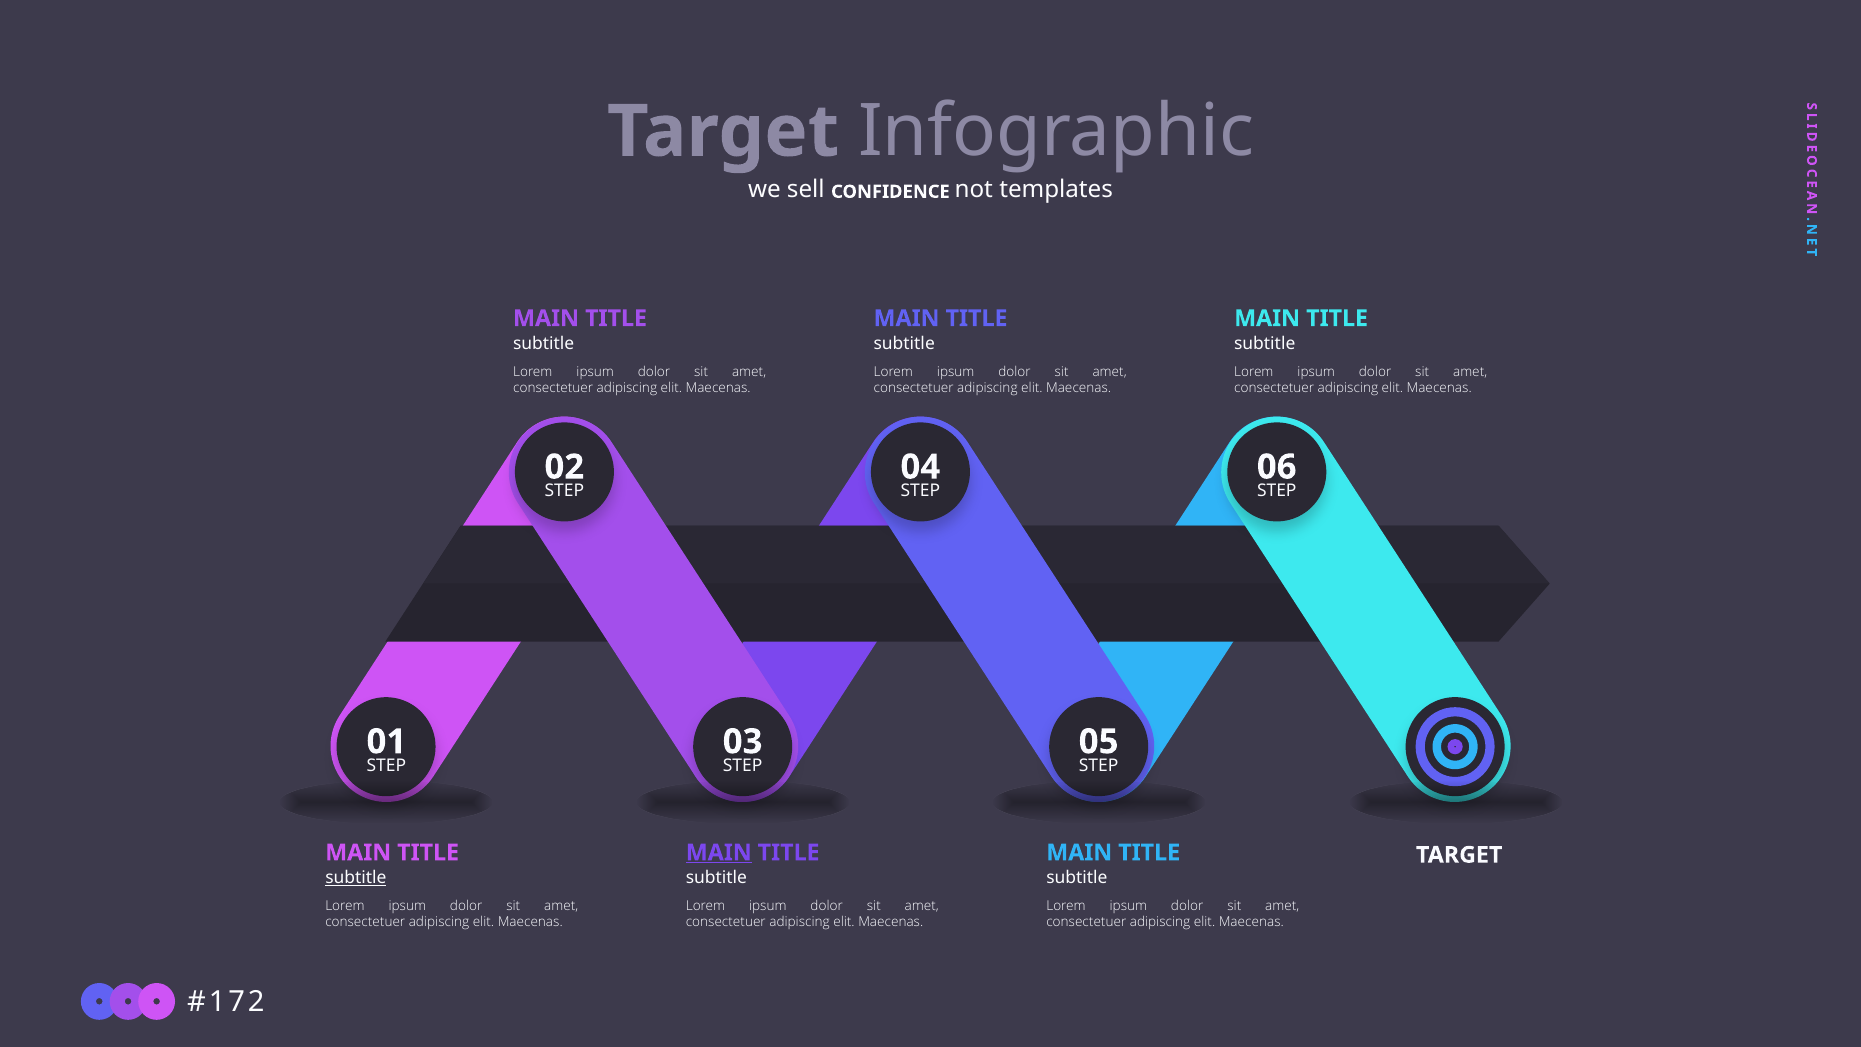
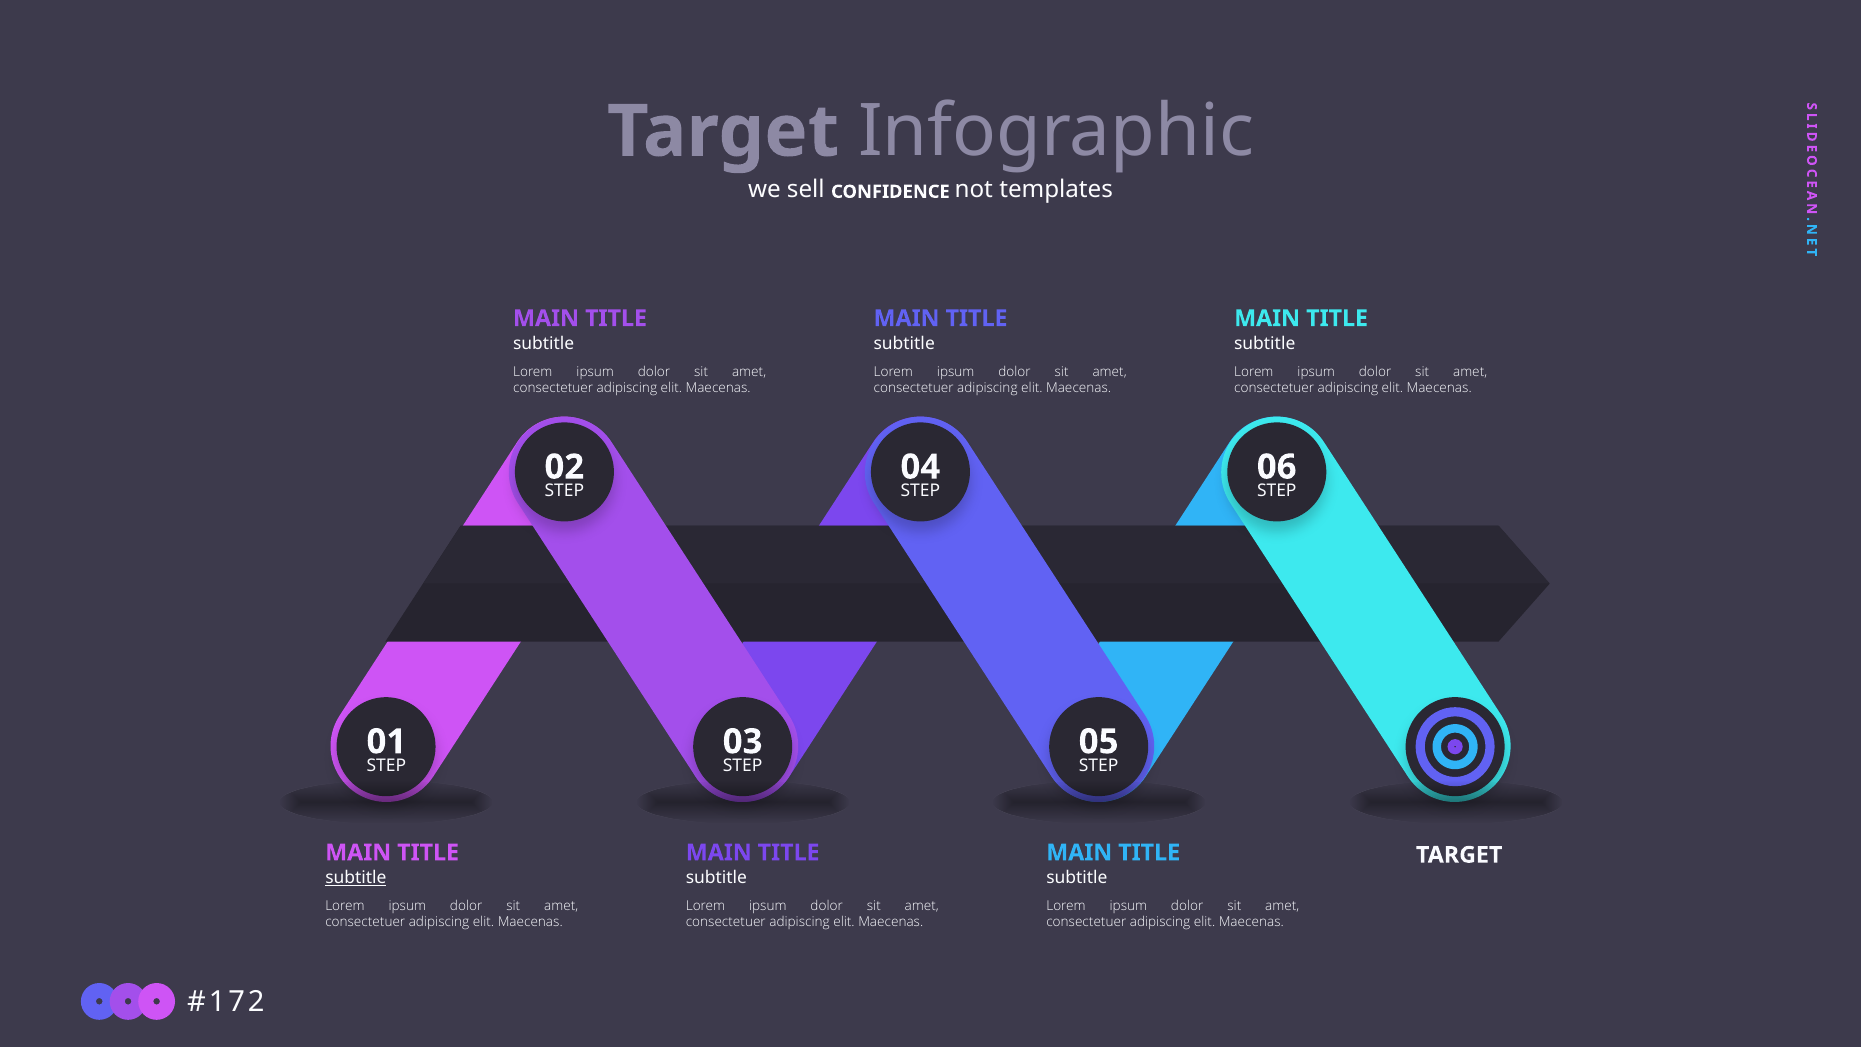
MAIN underline: present -> none (719, 852)
